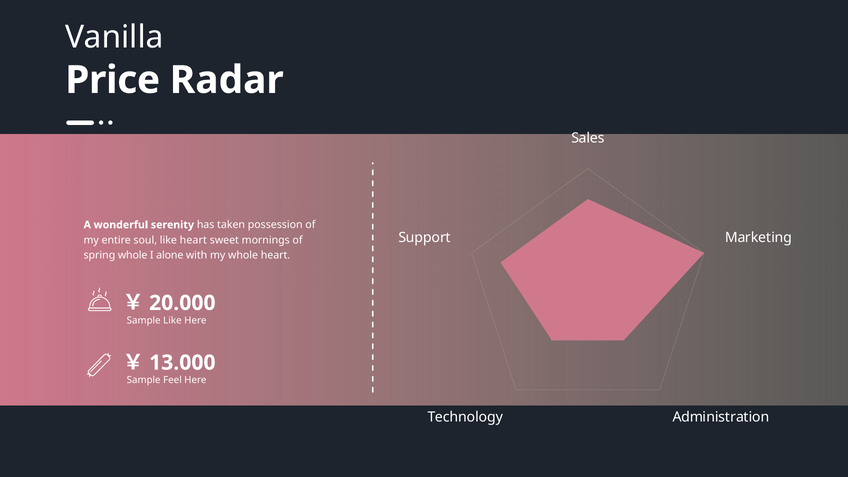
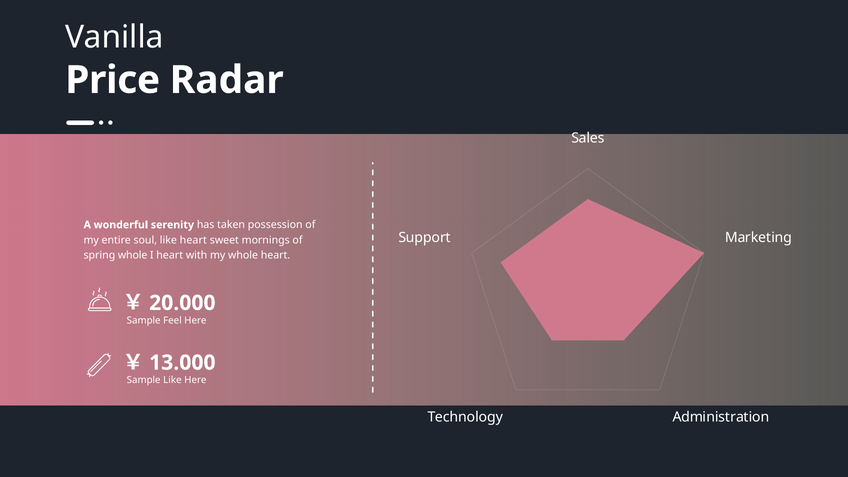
I alone: alone -> heart (170, 255)
Sample Like: Like -> Feel (172, 320)
Sample Feel: Feel -> Like (172, 380)
